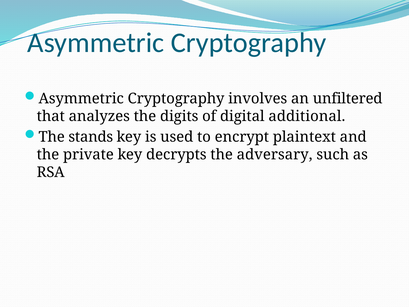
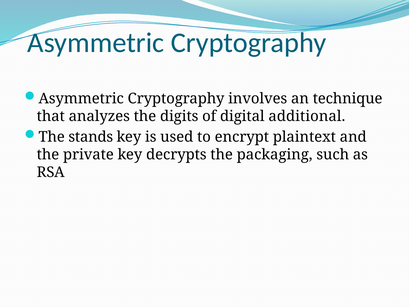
unfiltered: unfiltered -> technique (348, 98)
adversary: adversary -> packaging (275, 155)
